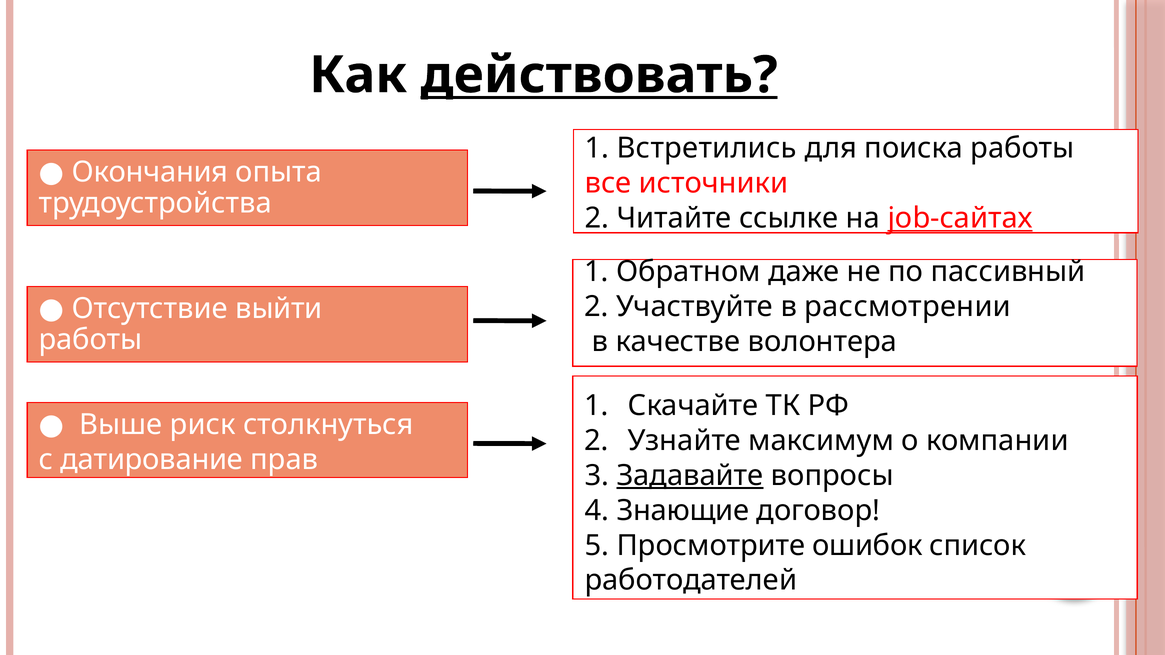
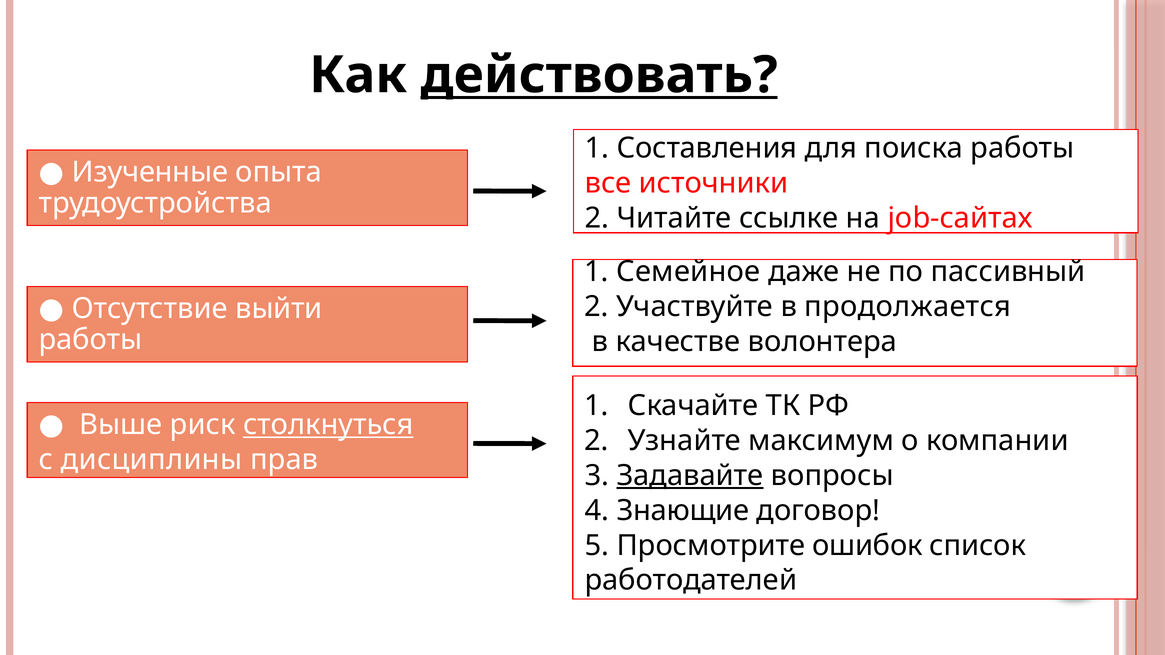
Встретились: Встретились -> Составления (707, 148)
Окончания: Окончания -> Изученные (150, 172)
job-сайтах underline: present -> none (960, 218)
Обратном: Обратном -> Семейное (688, 272)
рассмотрении: рассмотрении -> продолжается (908, 307)
столкнуться underline: none -> present (328, 425)
датирование: датирование -> дисциплины (151, 460)
